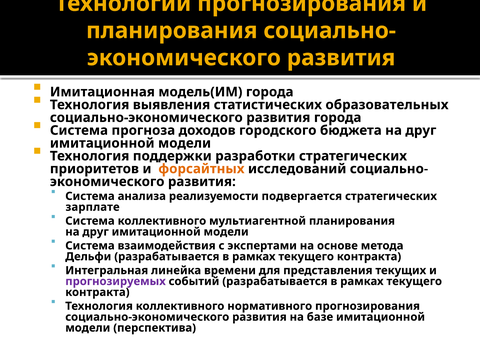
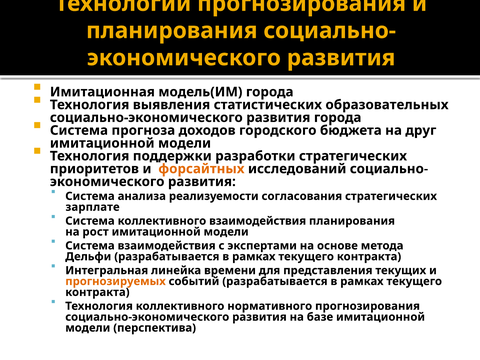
подвергается: подвергается -> согласования (302, 196)
коллективного мультиагентной: мультиагентной -> взаимодействия (258, 221)
друг: друг -> рост (96, 232)
прогнозируемых colour: purple -> orange (116, 281)
